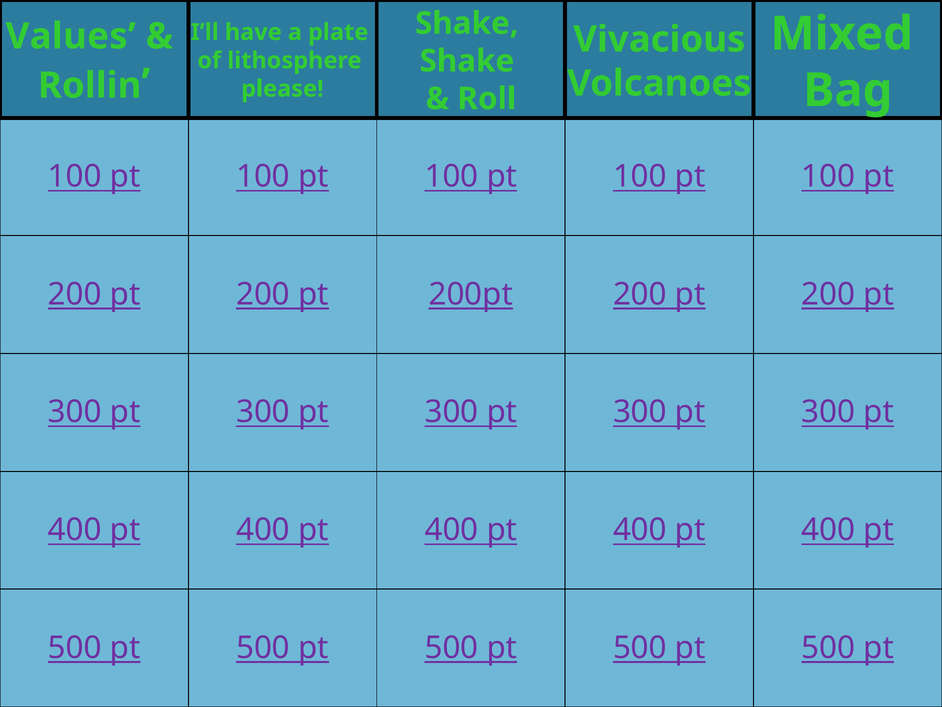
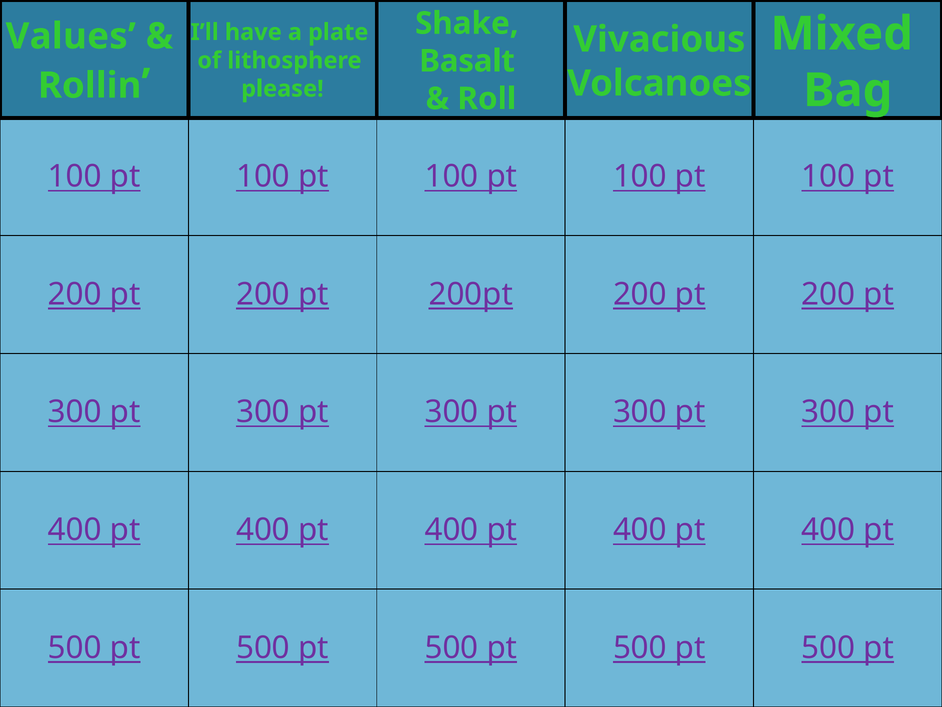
Shake: Shake -> Basalt (467, 61)
